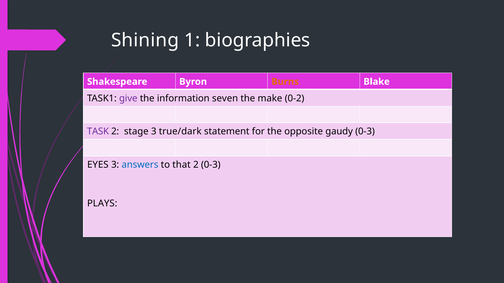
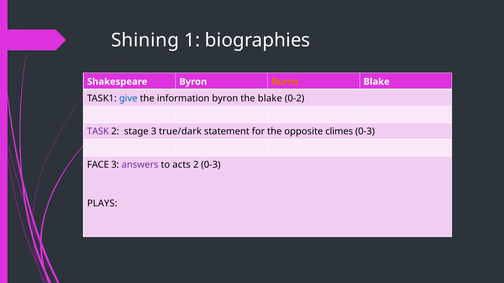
give colour: purple -> blue (128, 98)
information seven: seven -> byron (225, 98)
the make: make -> blake (270, 98)
gaudy: gaudy -> climes (339, 132)
EYES: EYES -> FACE (98, 165)
answers colour: blue -> purple (140, 165)
that: that -> acts (182, 165)
